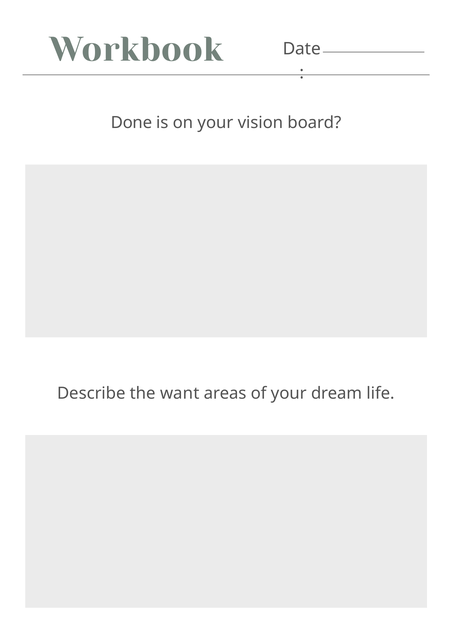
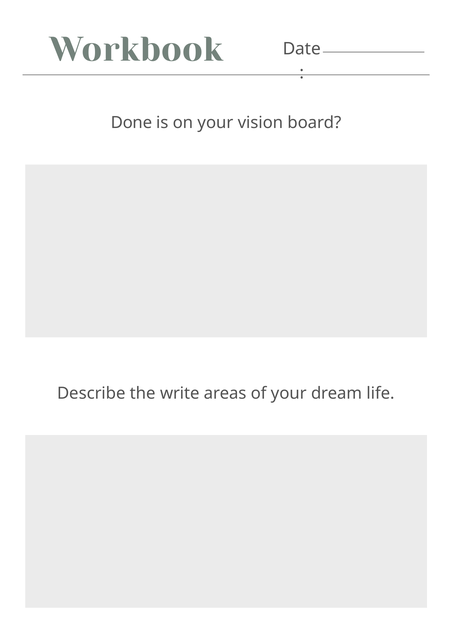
want: want -> write (180, 394)
